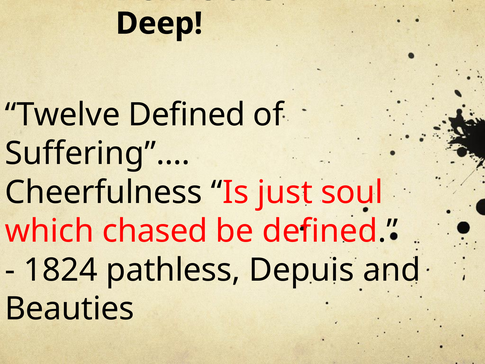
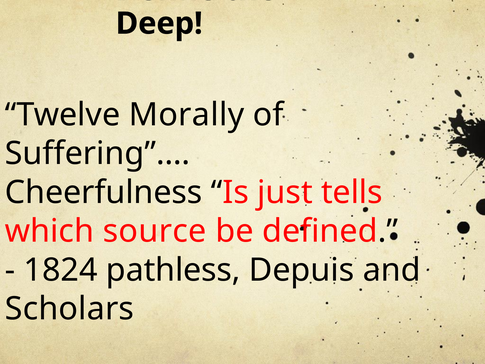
Twelve Defined: Defined -> Morally (186, 115)
soul: soul -> tells (352, 192)
chased: chased -> source (155, 231)
Beauties: Beauties -> Scholars (69, 309)
